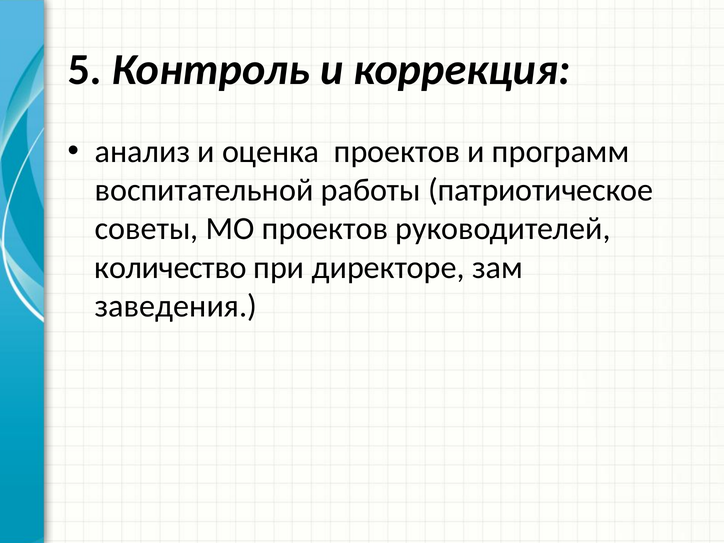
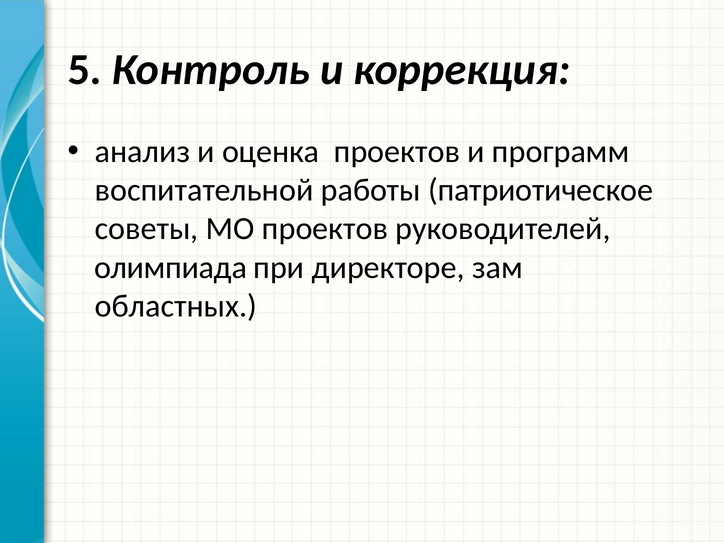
количество: количество -> олимпиада (171, 267)
заведения: заведения -> областных (176, 306)
